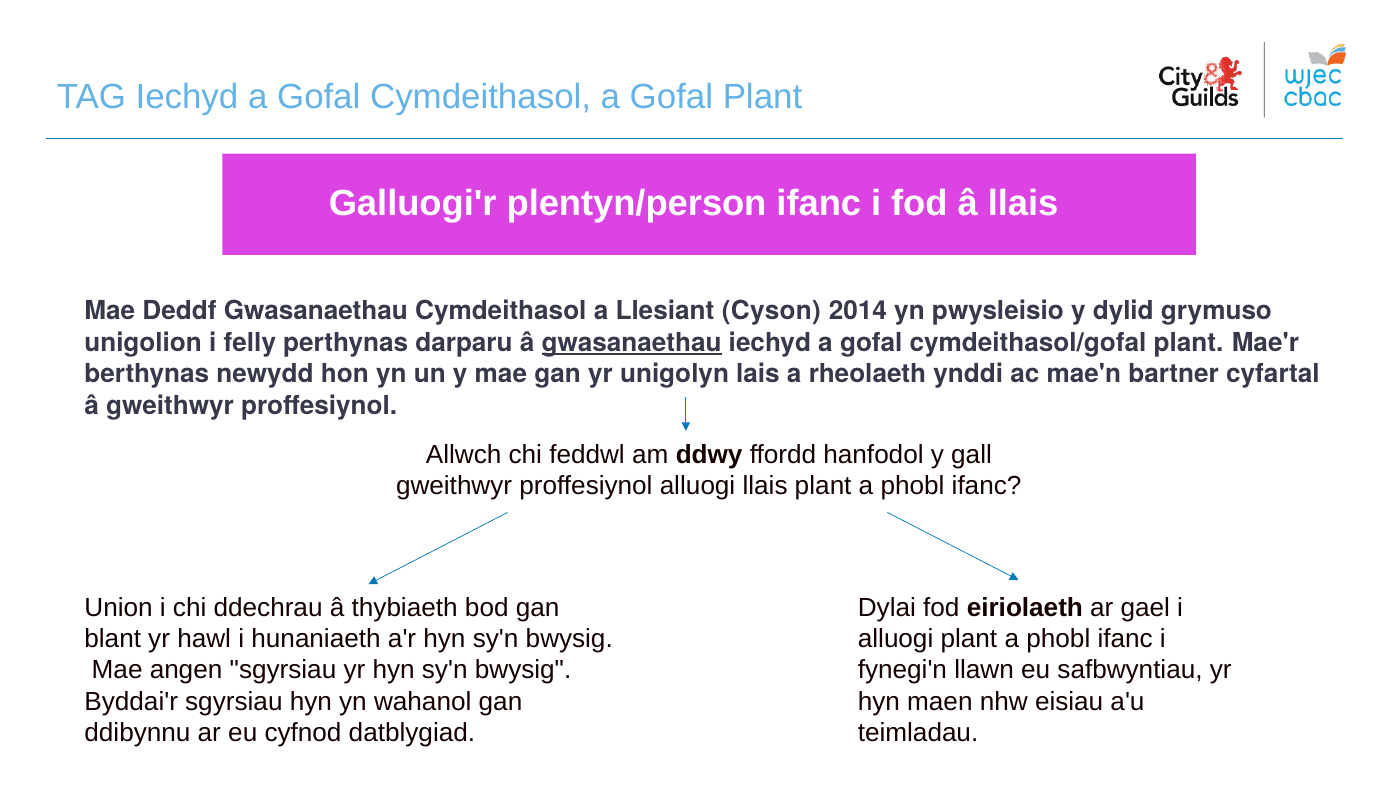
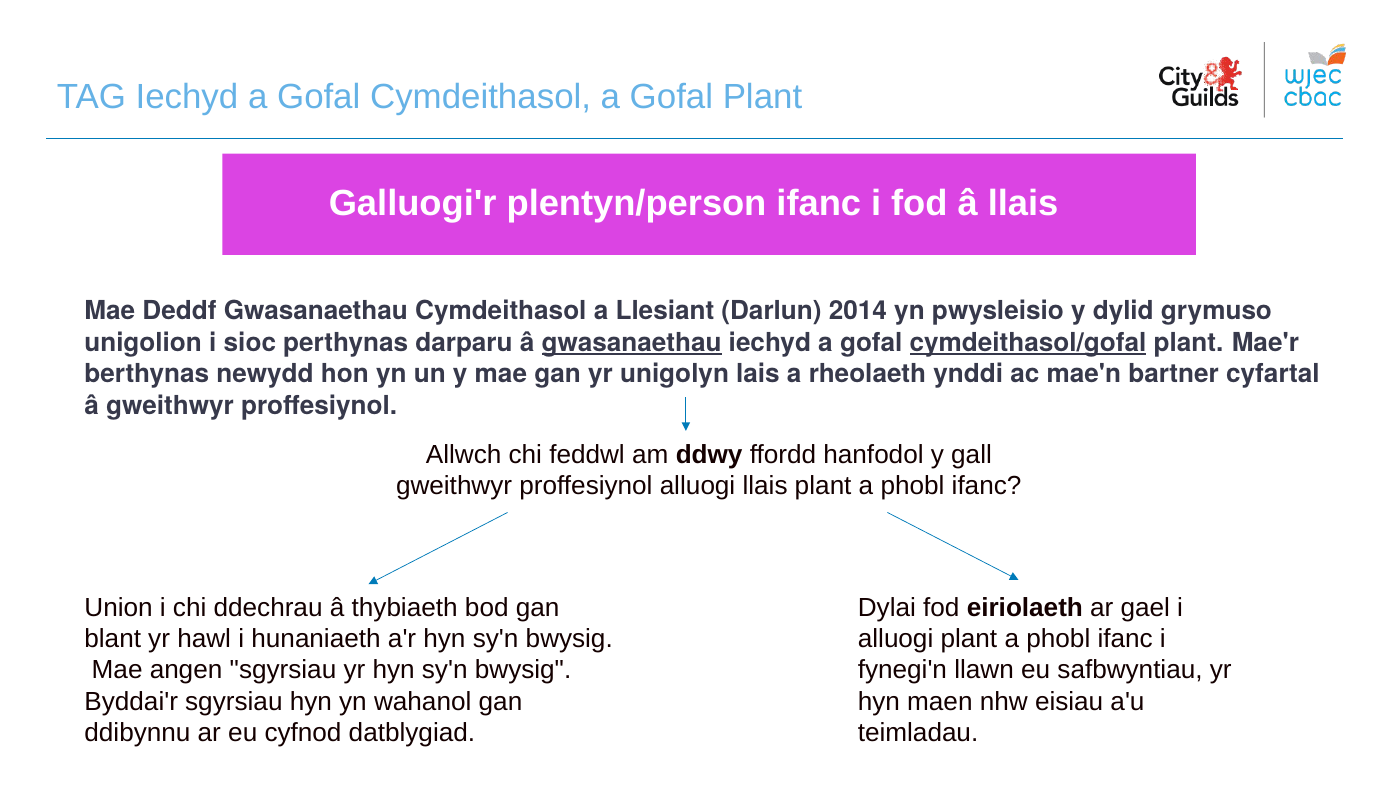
Cyson: Cyson -> Darlun (772, 311)
felly: felly -> sioc (250, 342)
cymdeithasol/gofal underline: none -> present (1028, 342)
